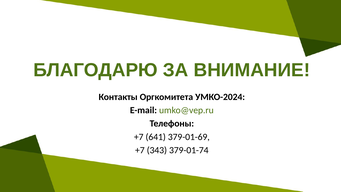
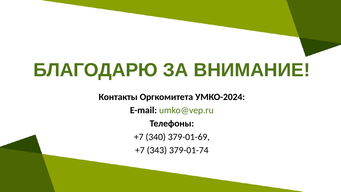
641: 641 -> 340 (156, 137)
